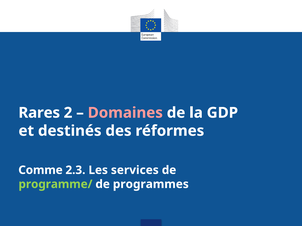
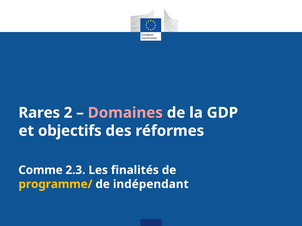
destinés: destinés -> objectifs (70, 131)
services: services -> finalités (135, 170)
programme/ colour: light green -> yellow (55, 185)
programmes: programmes -> indépendant (151, 185)
